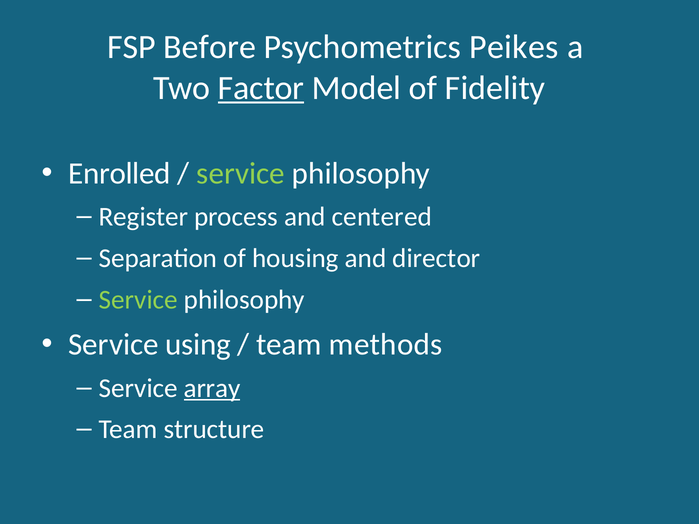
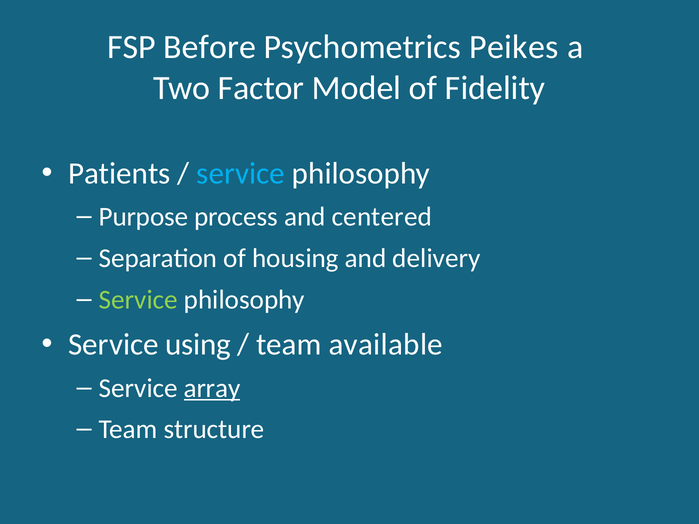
Factor underline: present -> none (261, 88)
Enrolled: Enrolled -> Patients (119, 174)
service colour: light green -> light blue (241, 174)
Register: Register -> Purpose (143, 217)
director: director -> delivery (436, 258)
methods: methods -> available (386, 345)
